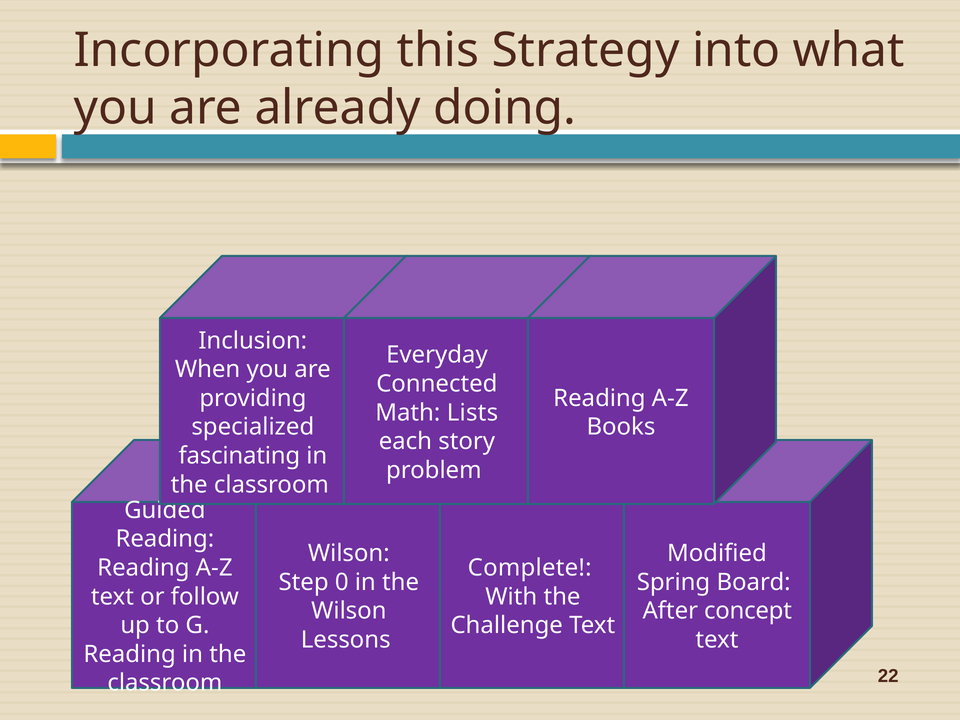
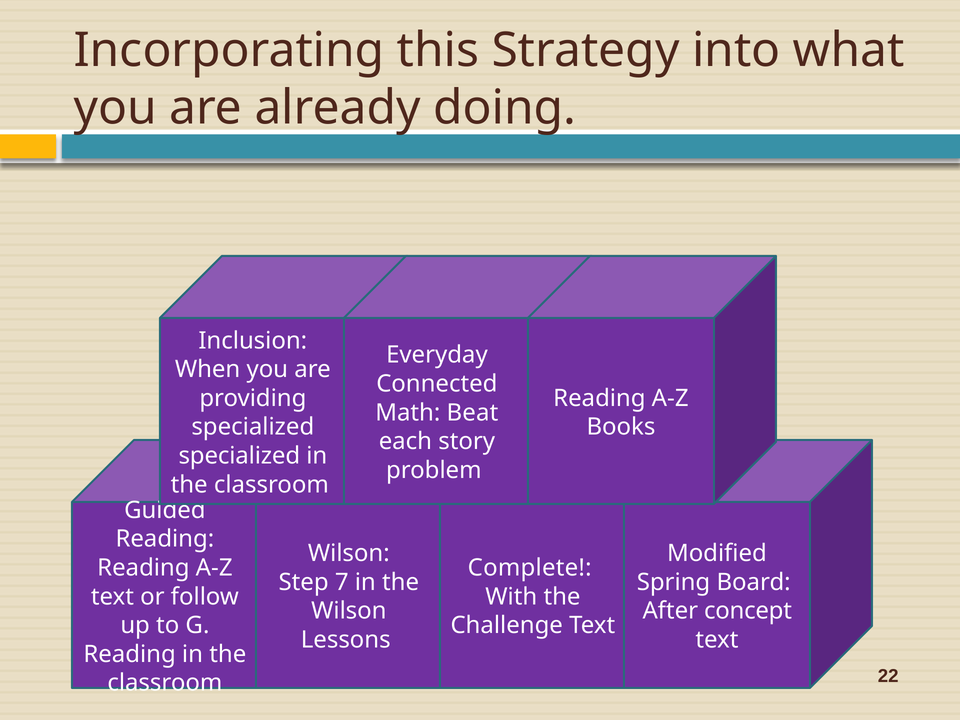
Lists: Lists -> Beat (472, 413)
fascinating: fascinating -> specialized (239, 456)
0: 0 -> 7 (342, 582)
